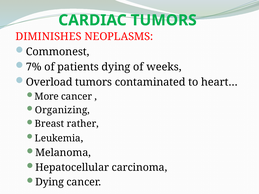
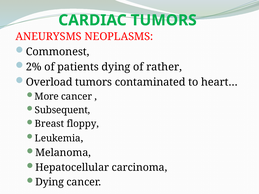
DIMINISHES: DIMINISHES -> ANEURYSMS (49, 37)
7%: 7% -> 2% (34, 67)
weeks: weeks -> rather (164, 67)
Organizing: Organizing -> Subsequent (62, 110)
rather: rather -> floppy (83, 124)
